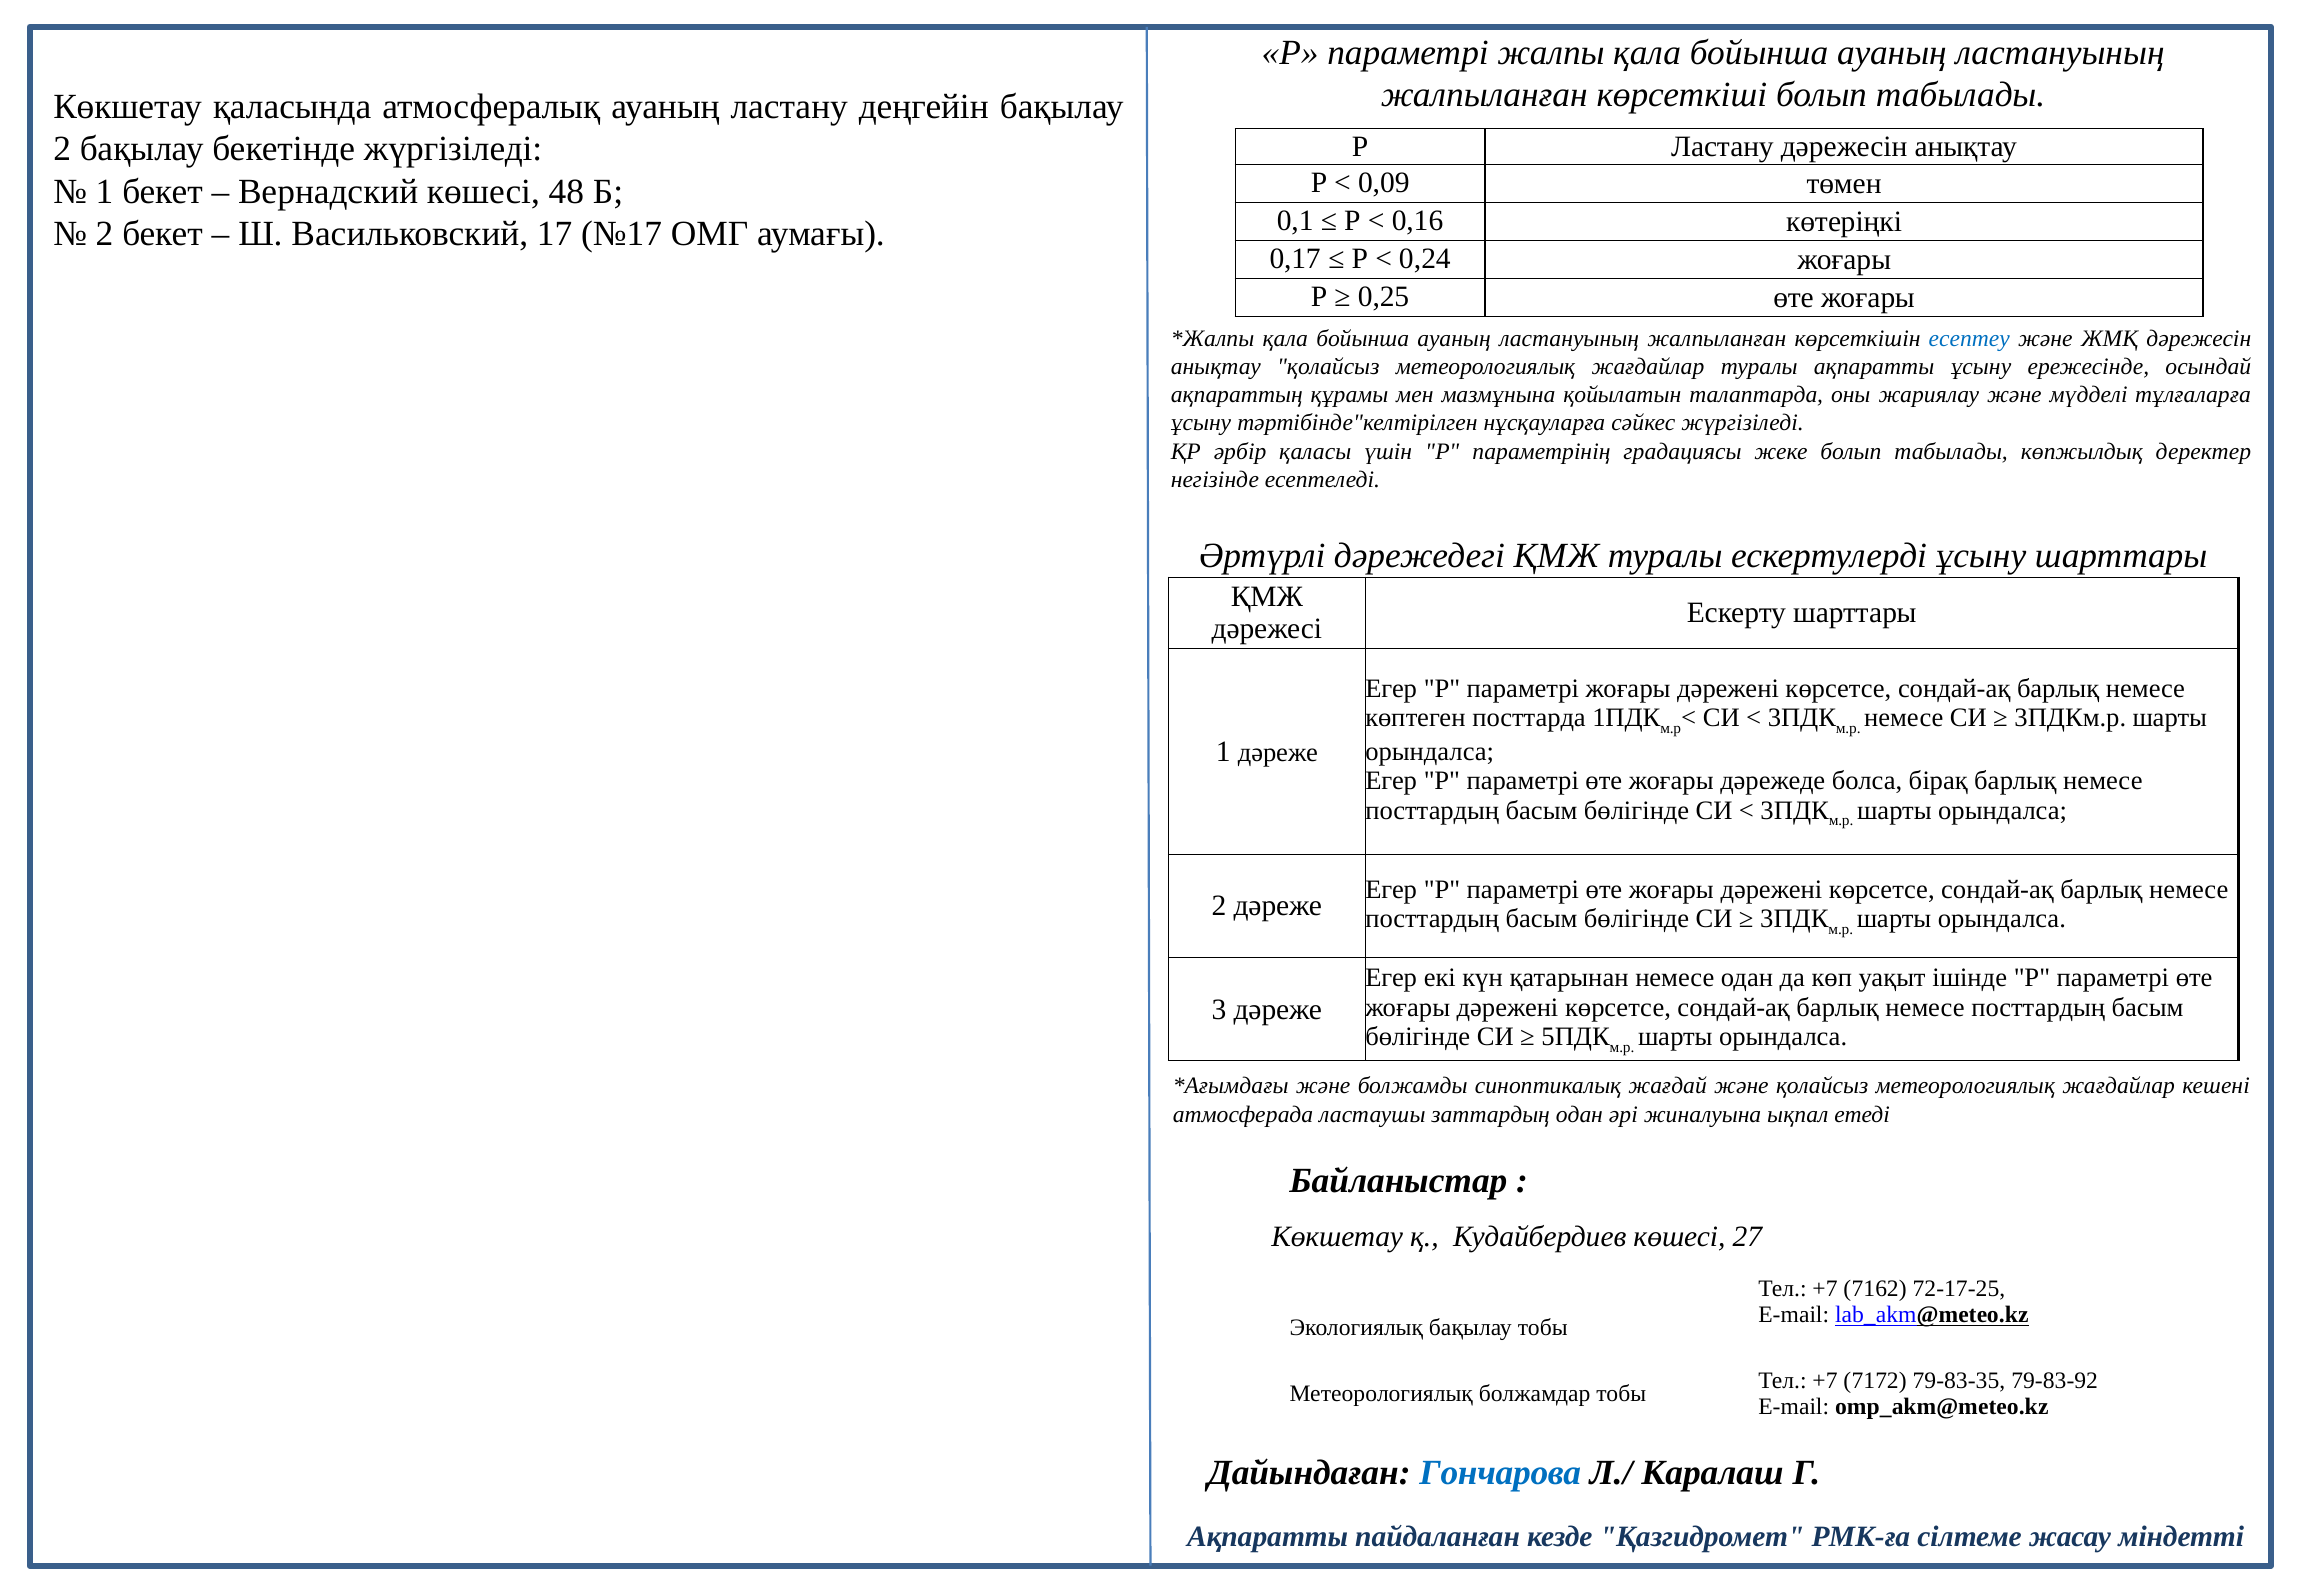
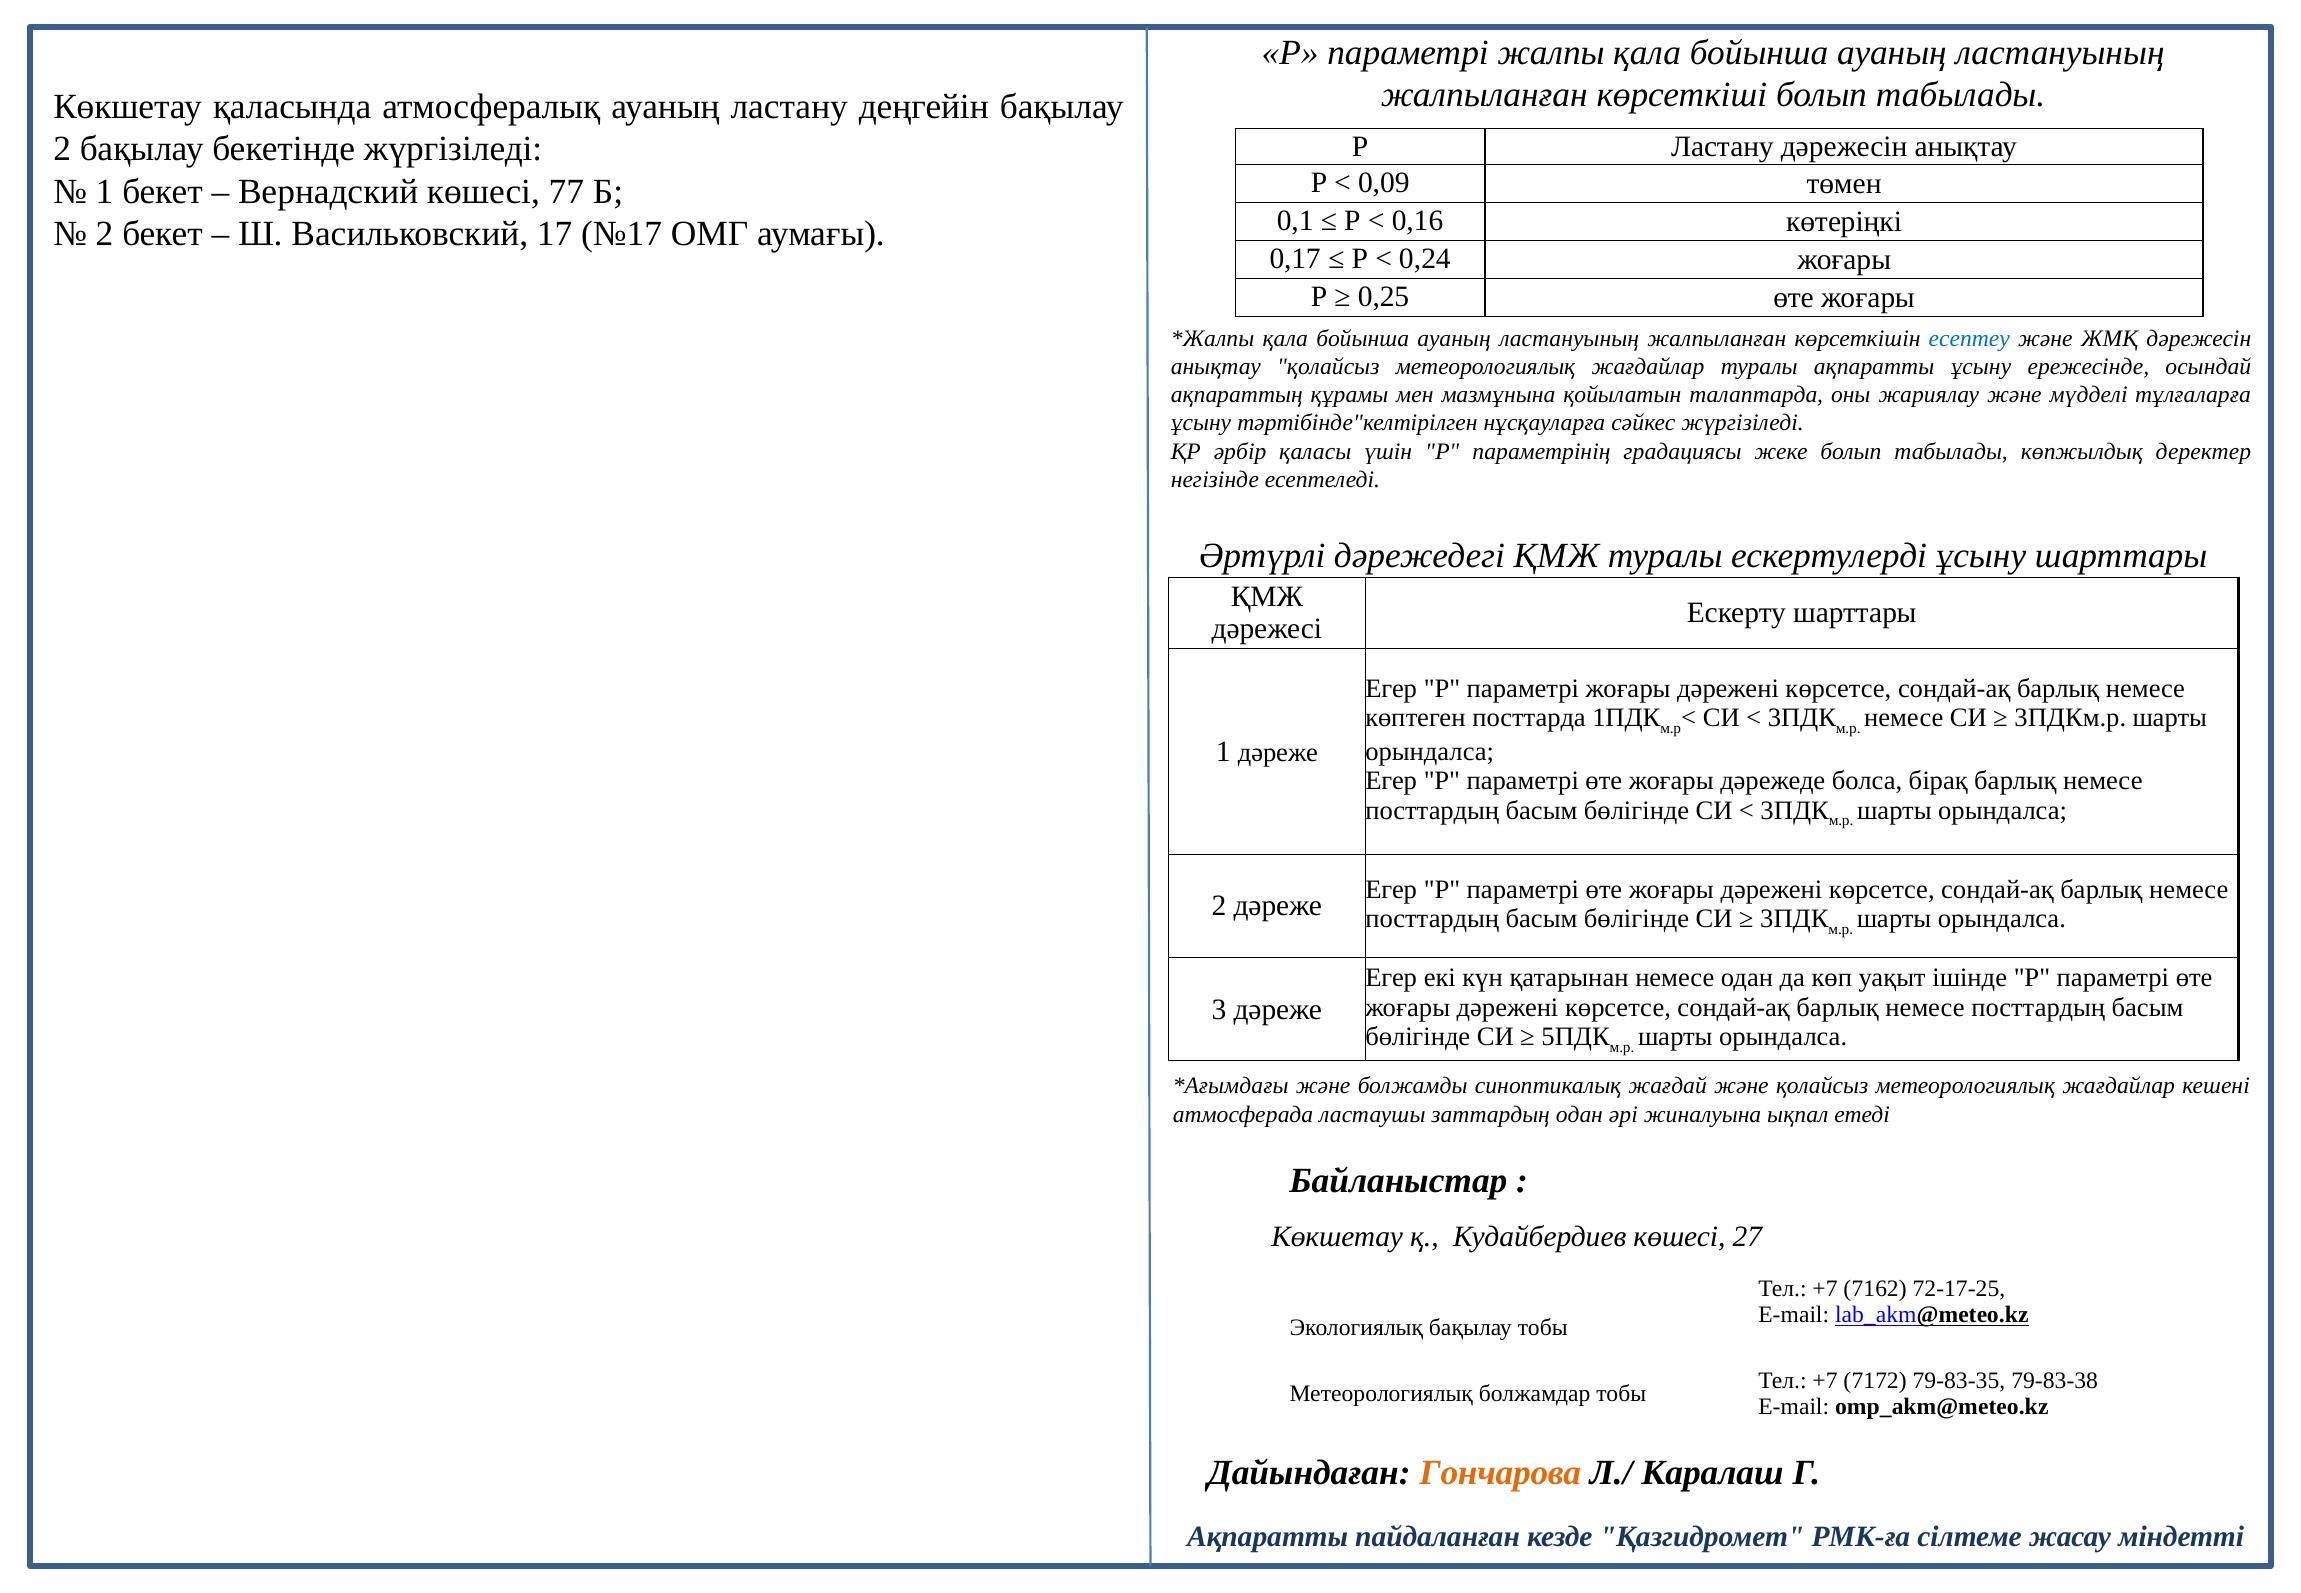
48: 48 -> 77 (566, 191)
79-83-92: 79-83-92 -> 79-83-38 (2055, 1381)
Гончарова colour: blue -> orange (1500, 1473)
